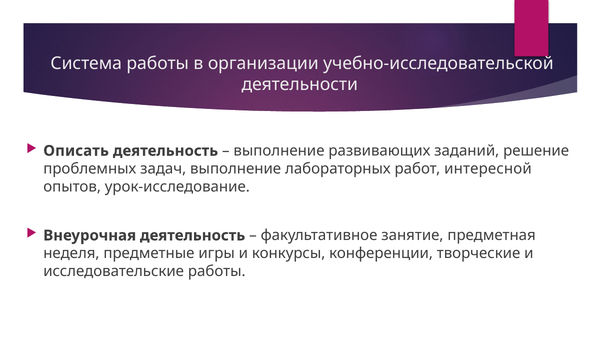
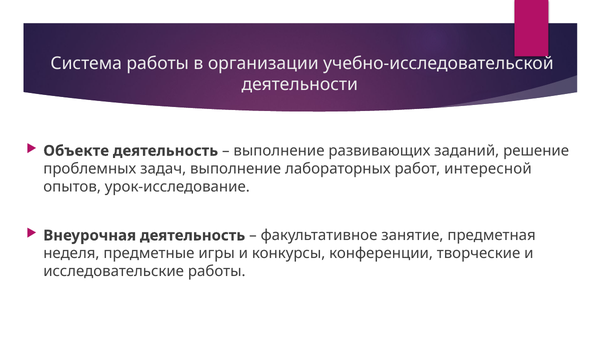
Описать: Описать -> Объекте (76, 151)
